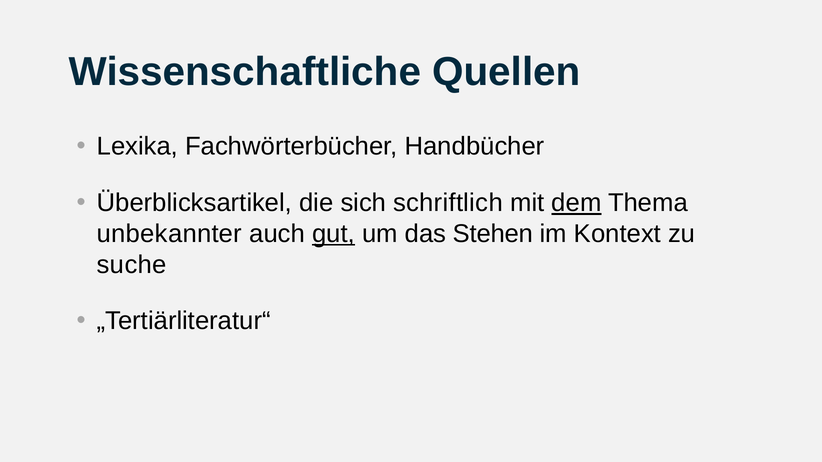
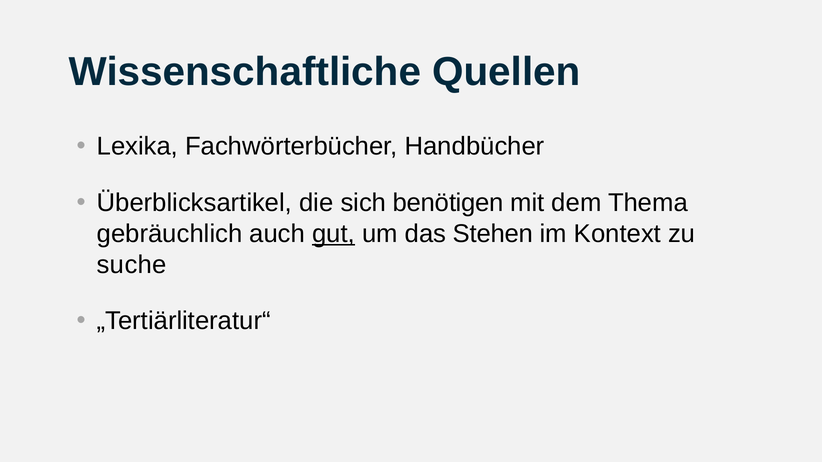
schriftlich: schriftlich -> benötigen (448, 203)
dem underline: present -> none (576, 203)
unbekannter: unbekannter -> gebräuchlich (170, 234)
